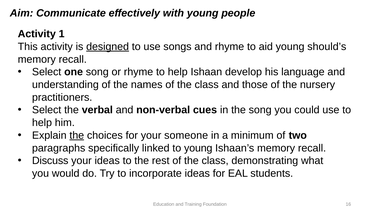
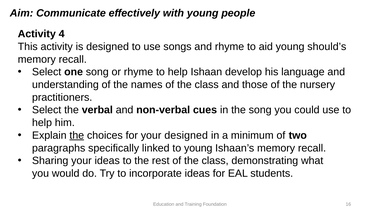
1: 1 -> 4 (62, 34)
designed underline: present -> none (108, 47)
your someone: someone -> designed (186, 135)
Discuss: Discuss -> Sharing (50, 161)
